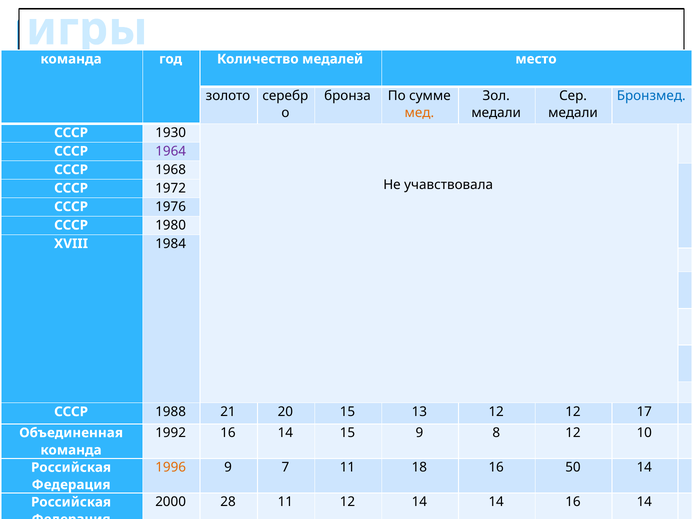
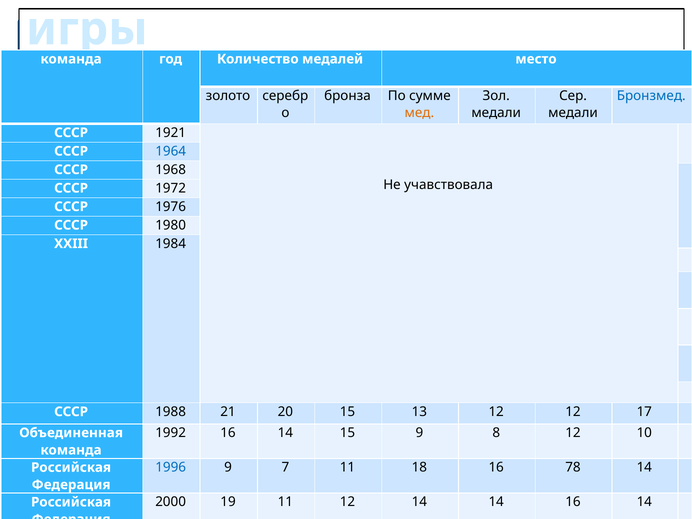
1930: 1930 -> 1921 (171, 133)
1964 colour: purple -> blue (171, 151)
XVIII: XVIII -> XXIII (71, 244)
1996 colour: orange -> blue (171, 467)
50: 50 -> 78 (573, 467)
2000 28: 28 -> 19 (228, 502)
